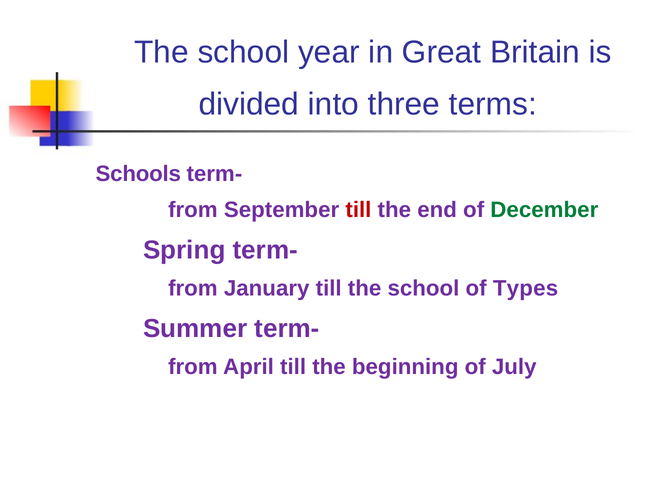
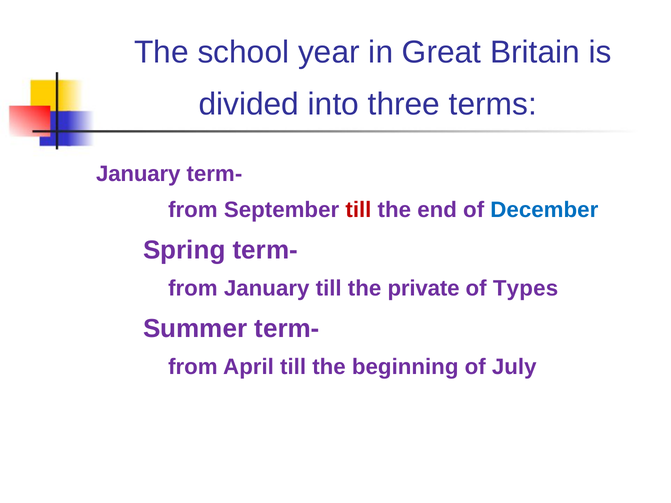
Schools: Schools -> January (138, 174)
December colour: green -> blue (544, 210)
till the school: school -> private (424, 288)
